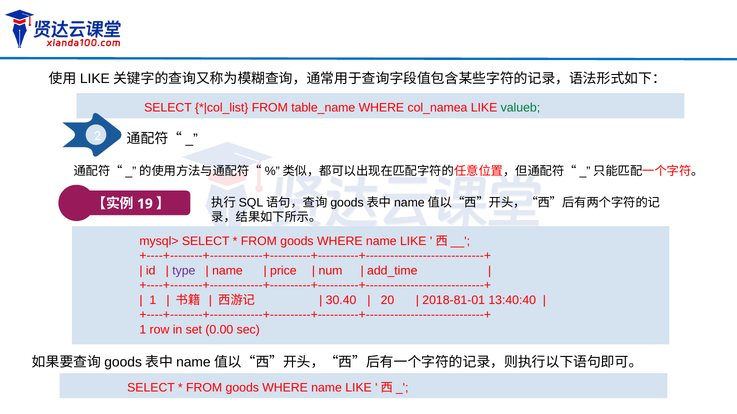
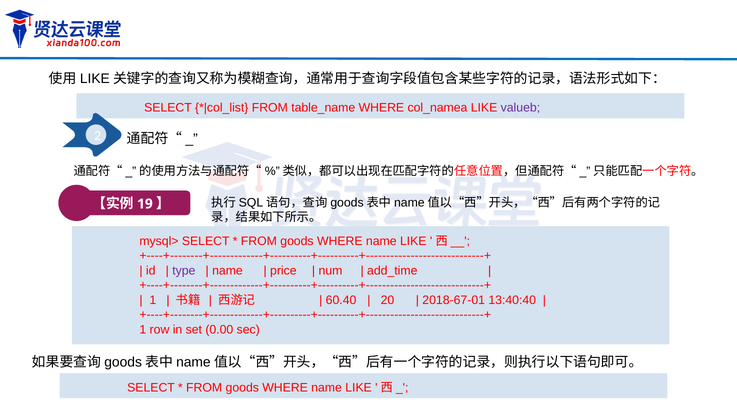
valueb colour: green -> purple (520, 108)
30.40: 30.40 -> 60.40 (341, 300)
2018-81-01: 2018-81-01 -> 2018-67-01 (454, 300)
